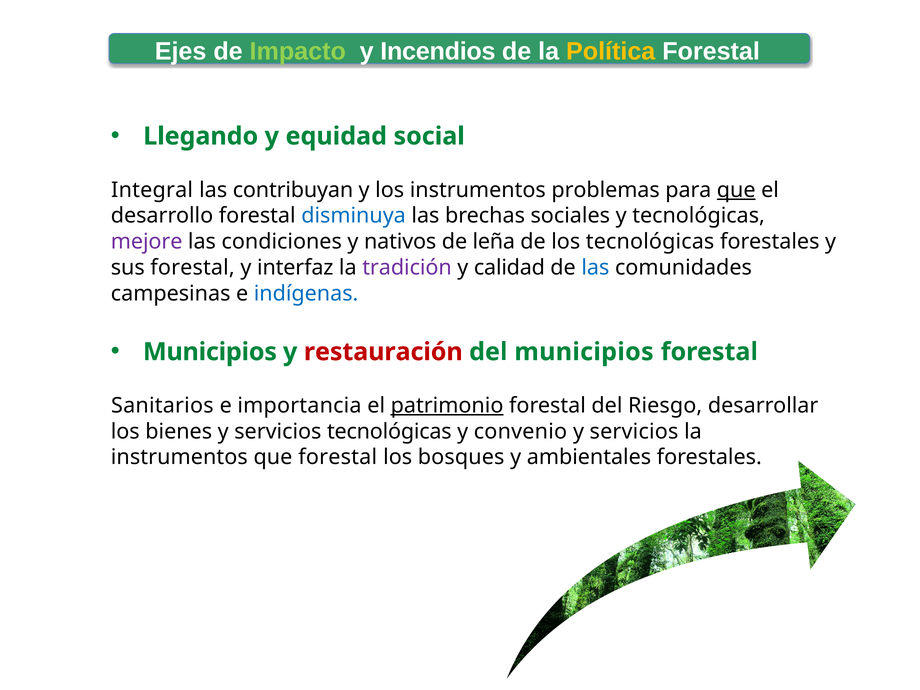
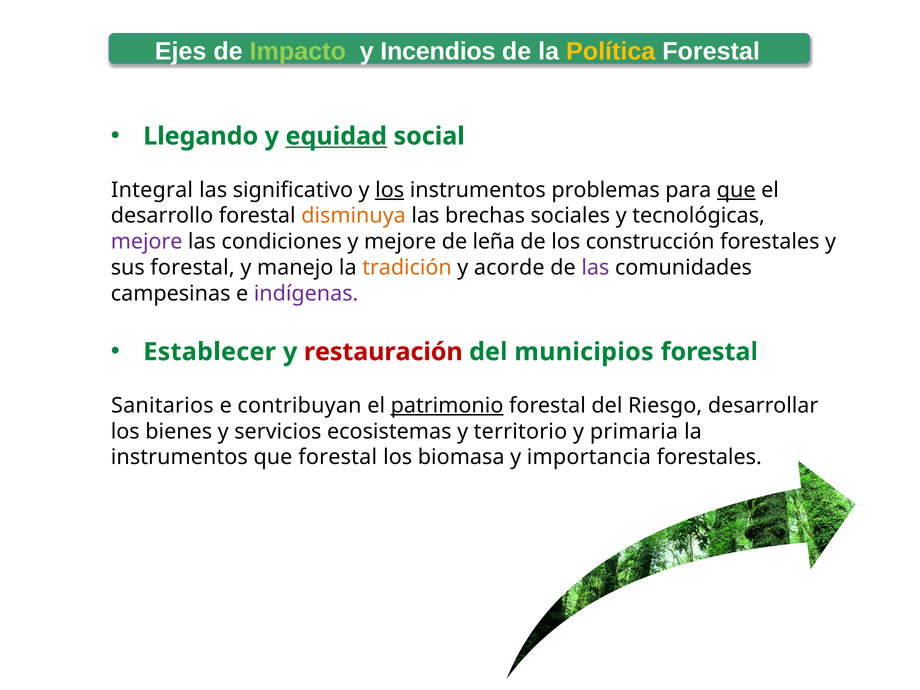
equidad underline: none -> present (336, 136)
contribuyan: contribuyan -> significativo (293, 190)
los underline: none -> present (390, 190)
disminuya colour: blue -> orange (354, 216)
y nativos: nativos -> mejore (400, 242)
los tecnológicas: tecnológicas -> construcción (650, 242)
interfaz: interfaz -> manejo (295, 268)
tradición colour: purple -> orange (407, 268)
calidad: calidad -> acorde (509, 268)
las colour: blue -> purple (595, 268)
indígenas colour: blue -> purple (306, 293)
Municipios: Municipios -> Establecer (210, 352)
importancia: importancia -> contribuyan (300, 406)
servicios tecnológicas: tecnológicas -> ecosistemas (389, 431)
convenio: convenio -> territorio (520, 431)
servicios: servicios -> primaria (634, 431)
bosques: bosques -> biomasa (461, 457)
ambientales: ambientales -> importancia (589, 457)
